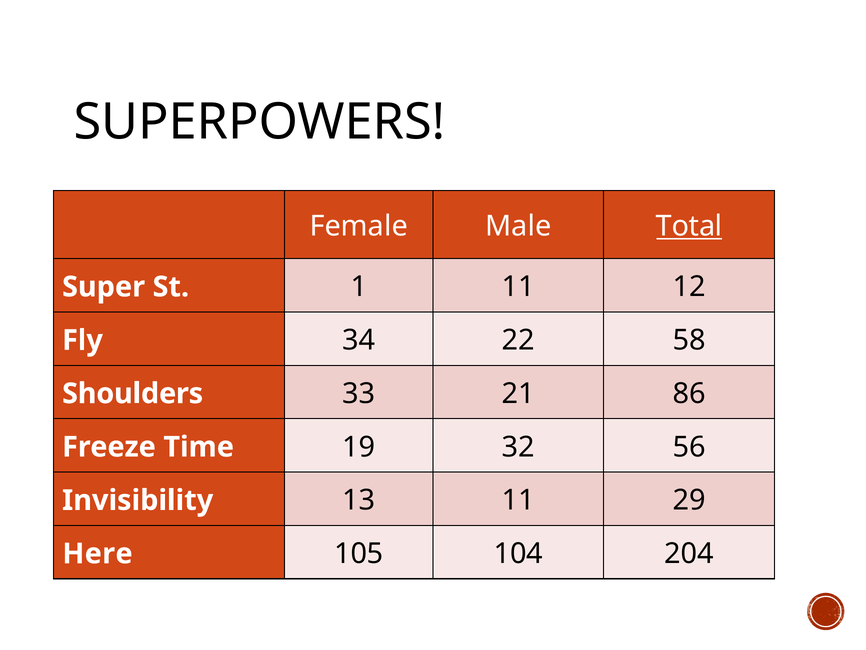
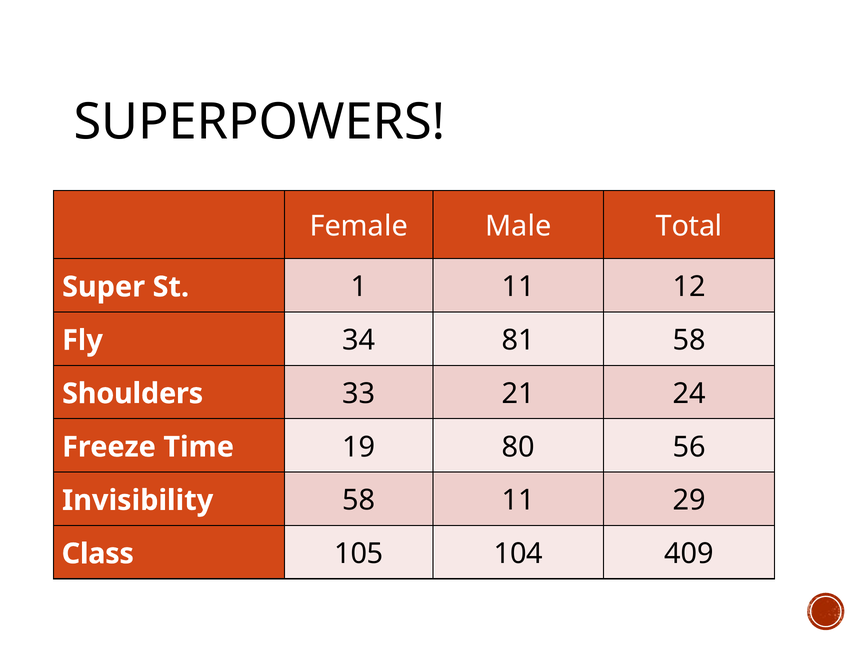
Total underline: present -> none (689, 226)
22: 22 -> 81 (518, 340)
86: 86 -> 24 (689, 393)
32: 32 -> 80 (518, 447)
Invisibility 13: 13 -> 58 (359, 500)
Here: Here -> Class (98, 553)
204: 204 -> 409 (689, 553)
